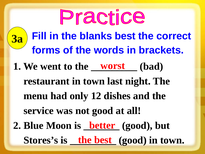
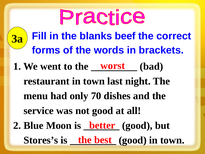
blanks best: best -> beef (125, 36)
12: 12 -> 70 (96, 96)
